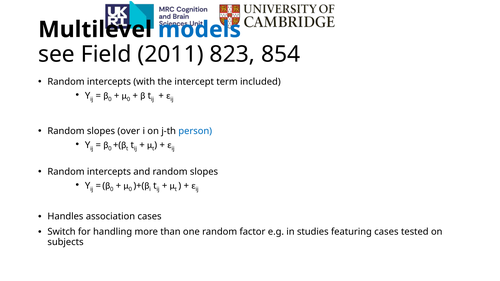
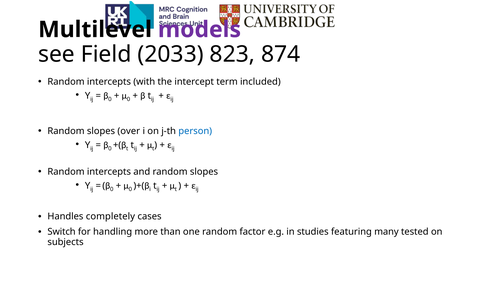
models colour: blue -> purple (199, 30)
2011: 2011 -> 2033 (171, 54)
854: 854 -> 874 (281, 54)
association: association -> completely (110, 217)
featuring cases: cases -> many (386, 232)
